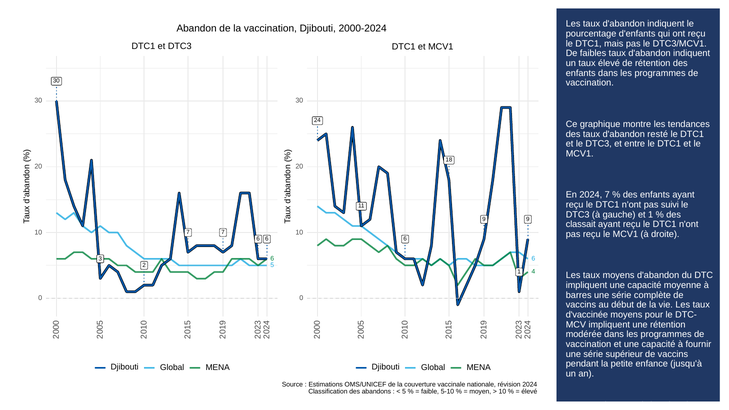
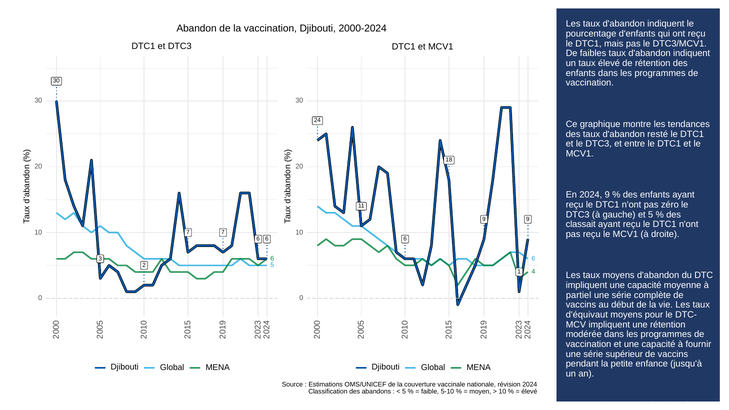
2024 7: 7 -> 9 (607, 195)
suivi: suivi -> zéro (670, 205)
et 1: 1 -> 5 (651, 215)
barres: barres -> partiel (579, 295)
d'vaccinée: d'vaccinée -> d'équivaut (587, 315)
